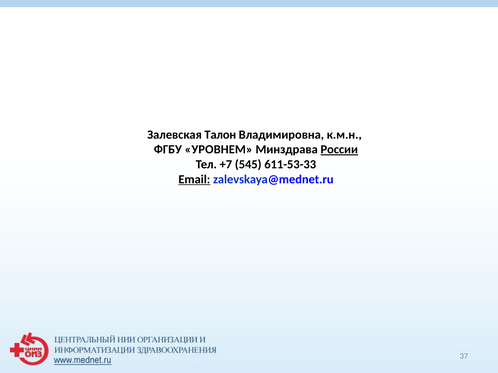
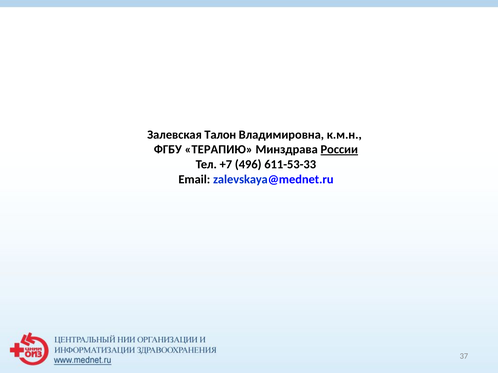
УРОВНЕМ: УРОВНЕМ -> ТЕРАПИЮ (219, 150)
545: 545 -> 496 (248, 165)
Email underline: present -> none (194, 180)
